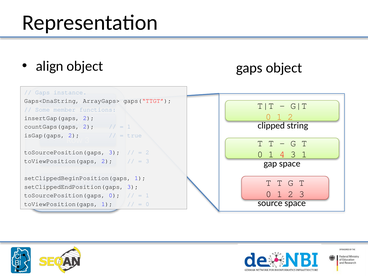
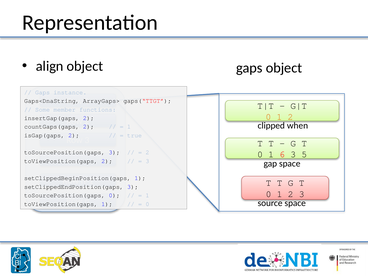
string: string -> when (297, 126)
4: 4 -> 6 (282, 154)
3 1: 1 -> 5 (304, 154)
